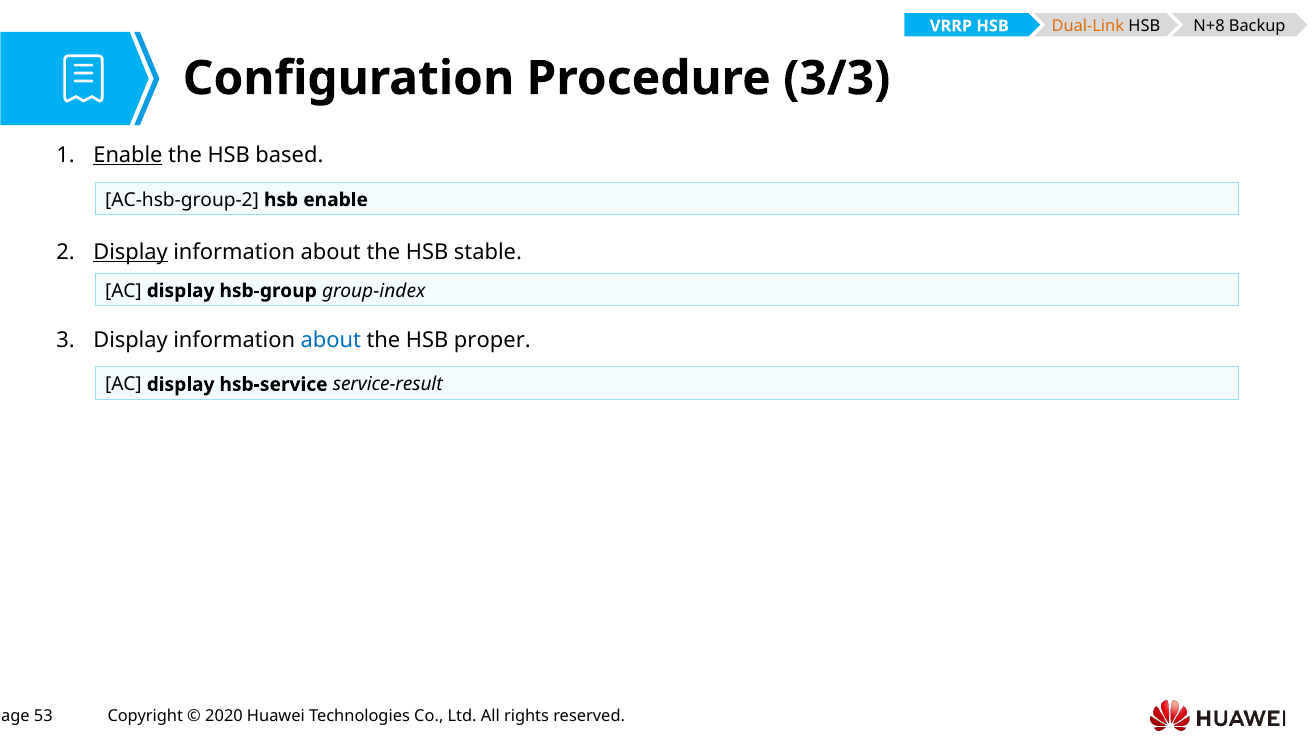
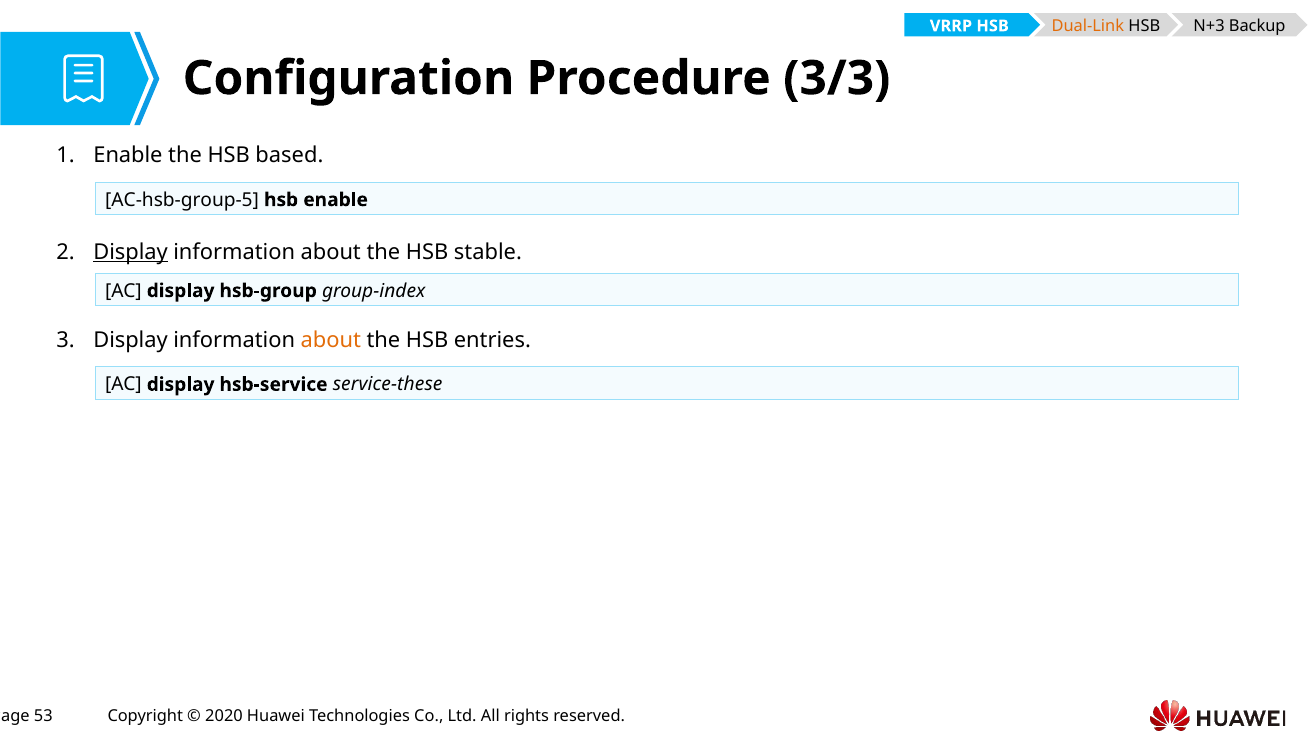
N+8: N+8 -> N+3 (1209, 26)
Enable underline: present -> none (128, 155)
AC-hsb-group-2: AC-hsb-group-2 -> AC-hsb-group-5 (182, 200)
about colour: blue -> orange (331, 341)
proper: proper -> entries (492, 341)
service-result: service-result -> service-these (388, 385)
